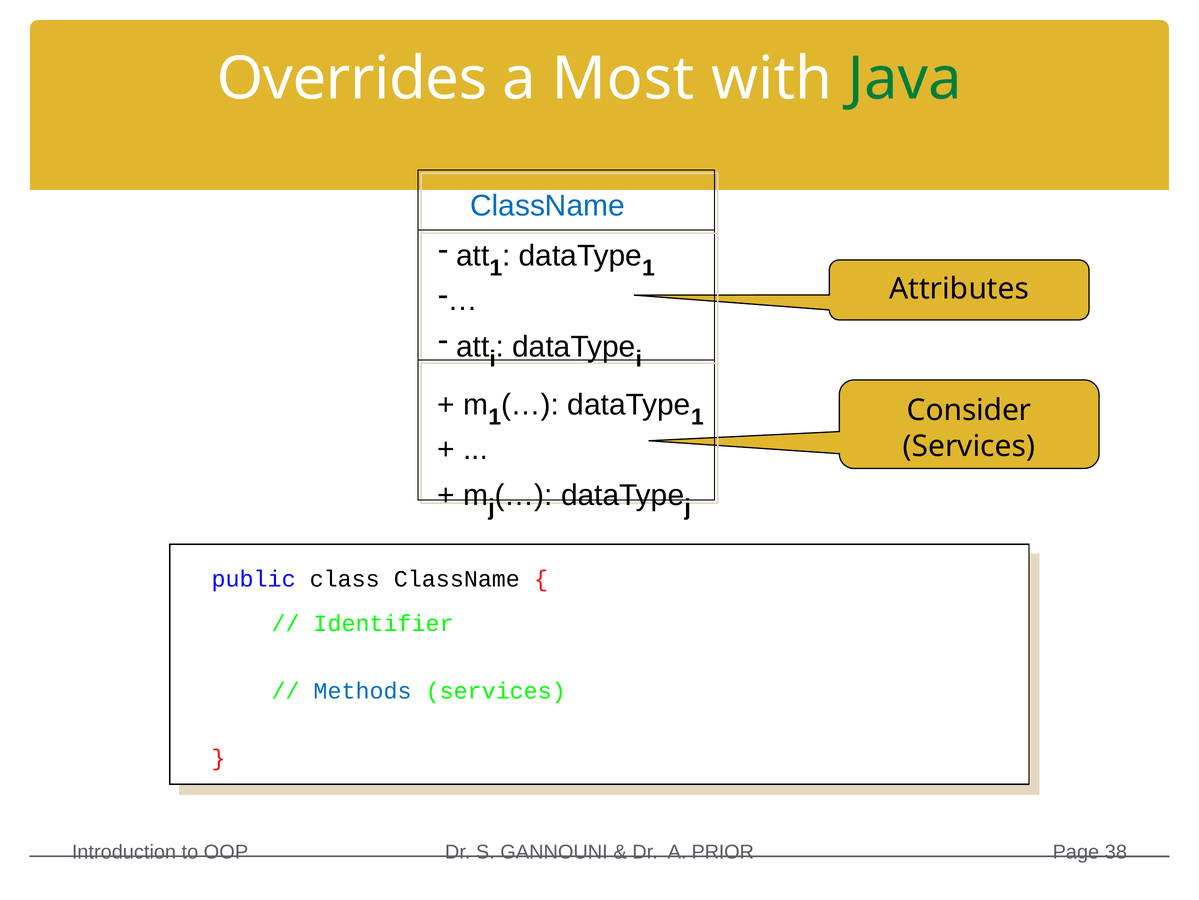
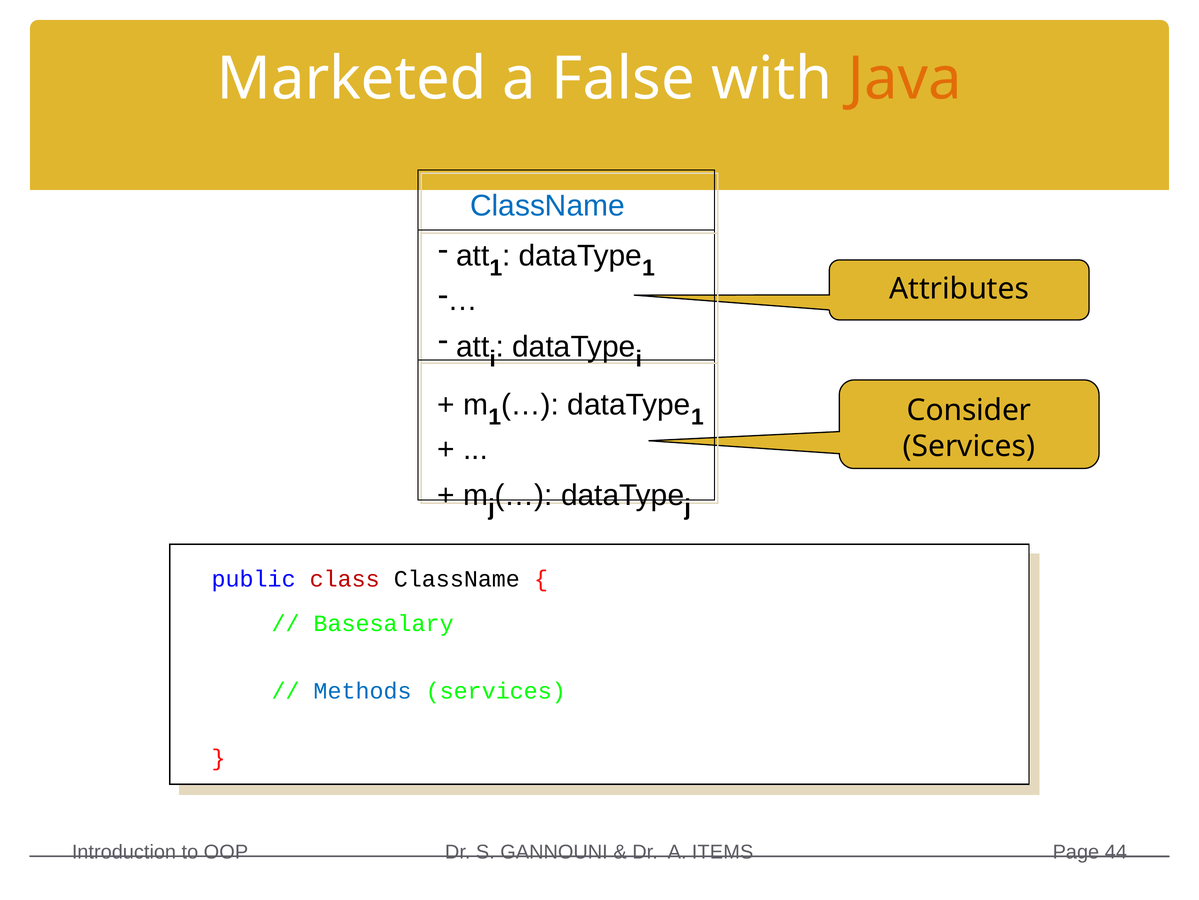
Overrides: Overrides -> Marketed (352, 79)
Most: Most -> False (623, 79)
Java colour: green -> orange (905, 79)
class colour: black -> red (345, 578)
Identifier: Identifier -> Basesalary (384, 623)
PRIOR: PRIOR -> ITEMS (723, 851)
38: 38 -> 44 (1116, 851)
